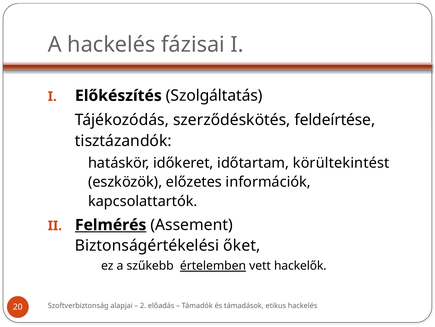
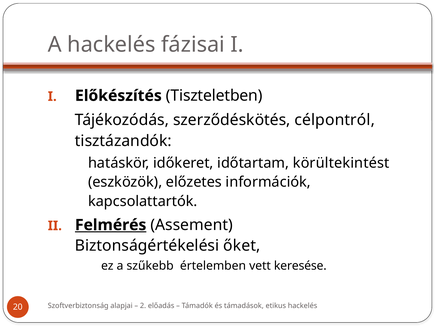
Szolgáltatás: Szolgáltatás -> Tiszteletben (214, 95)
feldeírtése: feldeírtése -> célpontról (335, 120)
értelemben underline: present -> none (213, 265)
hackelők: hackelők -> keresése (300, 265)
